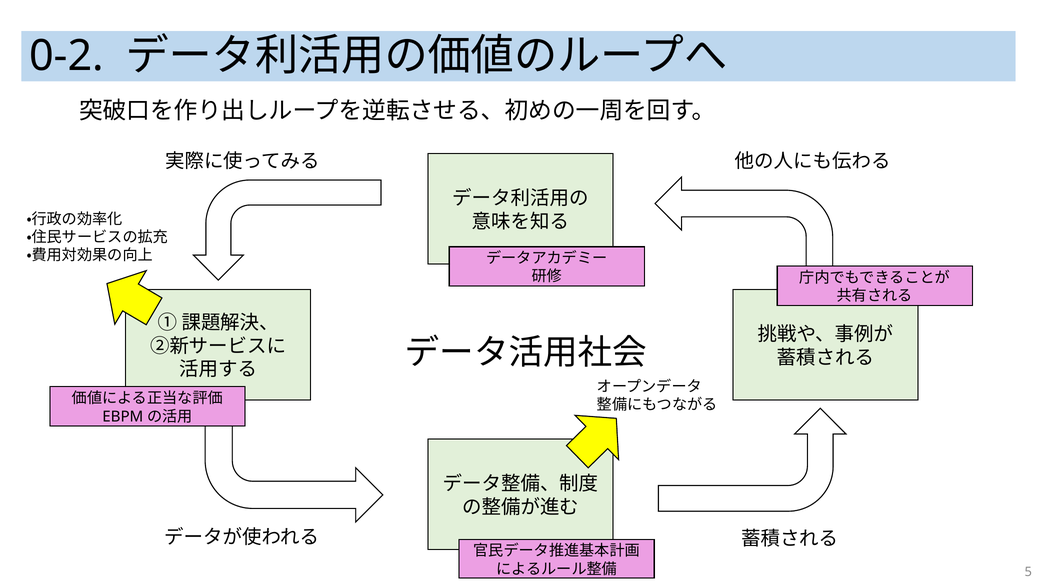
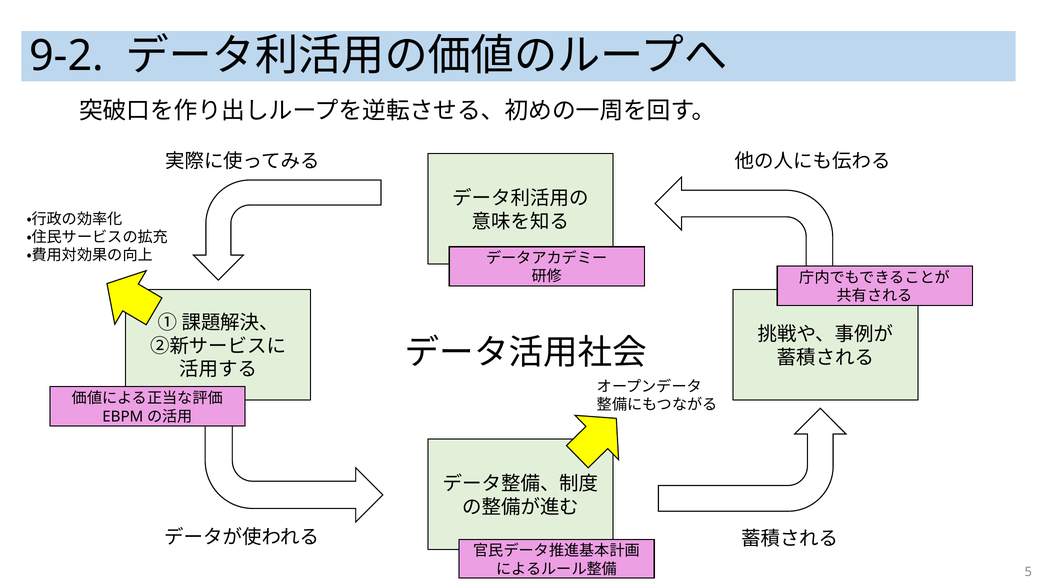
0-2: 0-2 -> 9-2 (67, 56)
